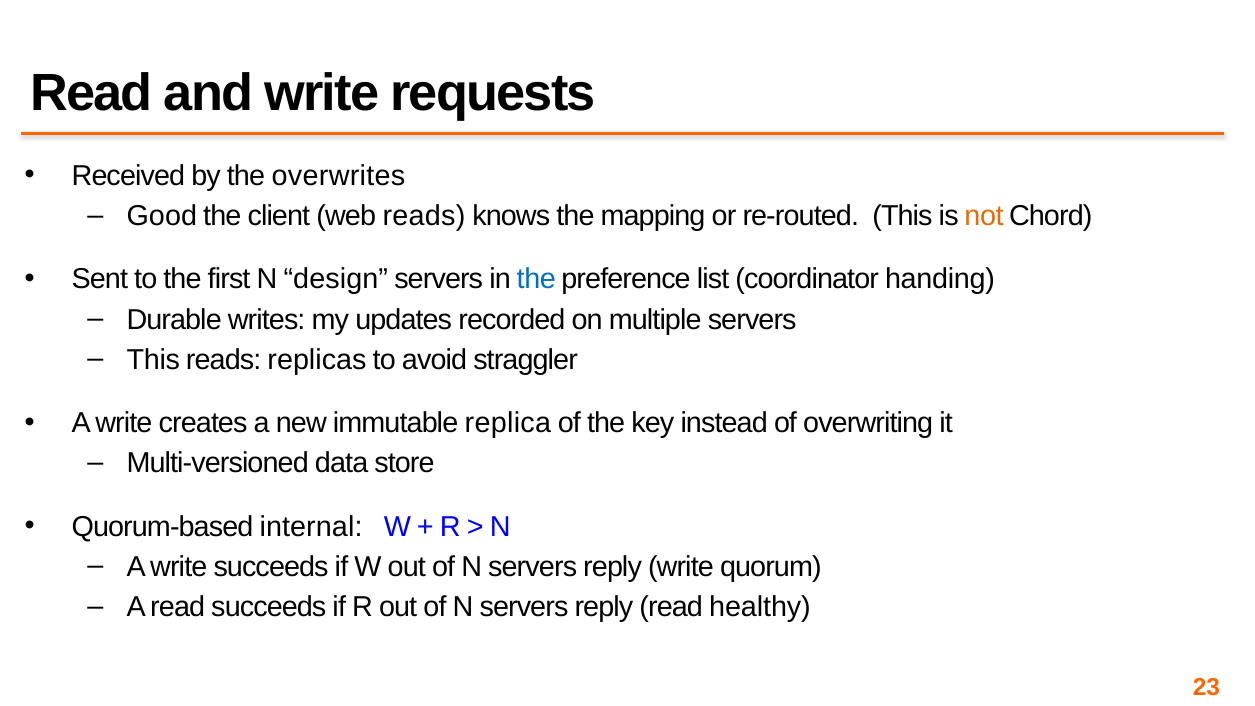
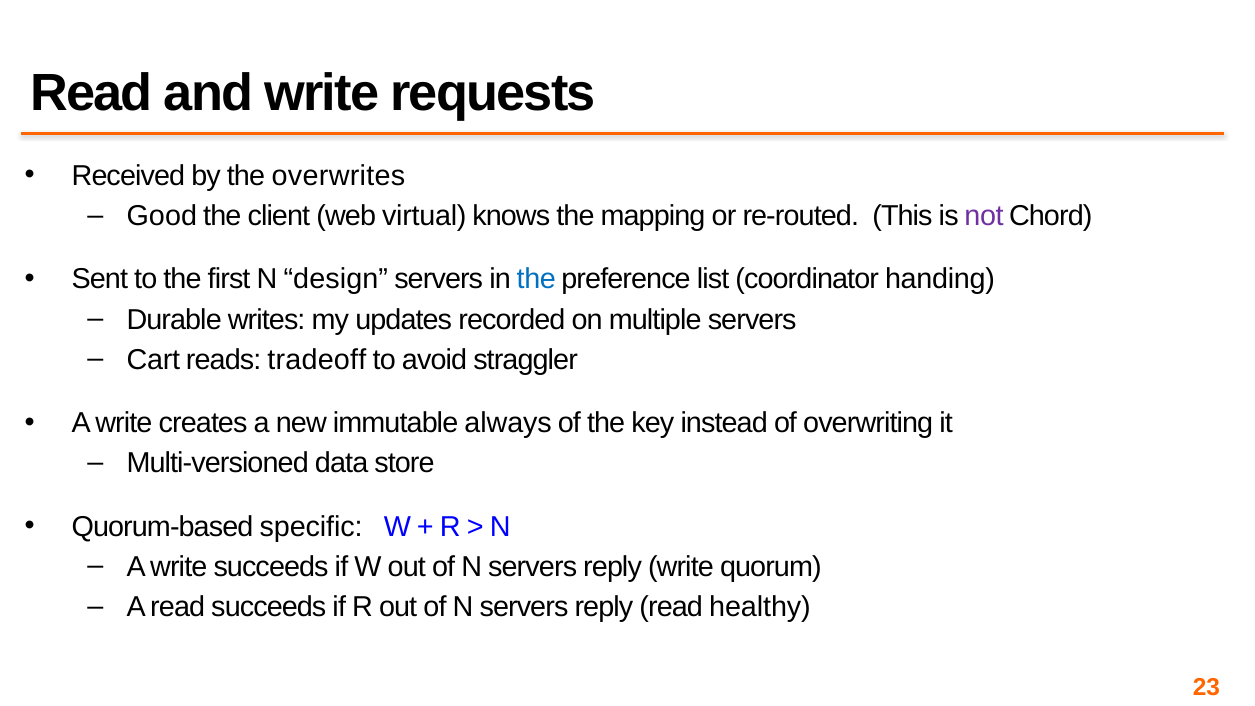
web reads: reads -> virtual (424, 216)
not colour: orange -> purple (984, 216)
This: This -> Cart (153, 360)
replicas: replicas -> tradeoff (317, 360)
replica: replica -> always (508, 423)
internal: internal -> specific (311, 527)
